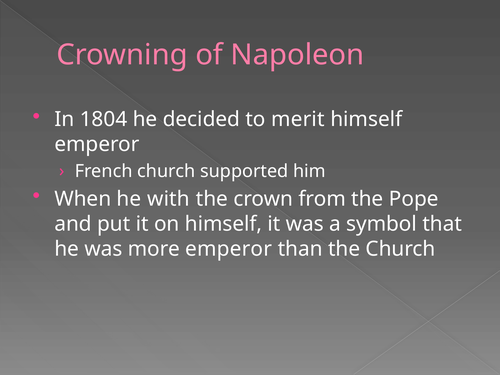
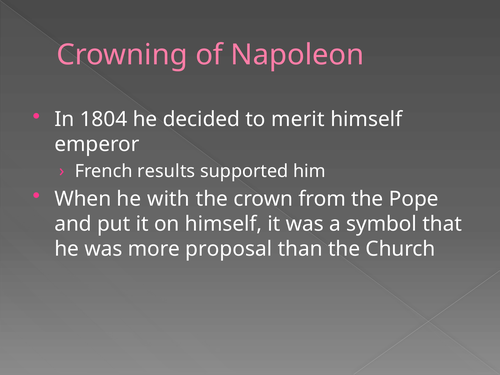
French church: church -> results (166, 171)
more emperor: emperor -> proposal (229, 249)
